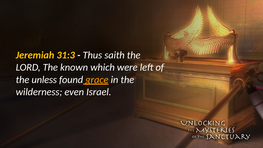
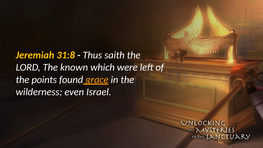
31:3: 31:3 -> 31:8 (66, 55)
unless: unless -> points (44, 80)
